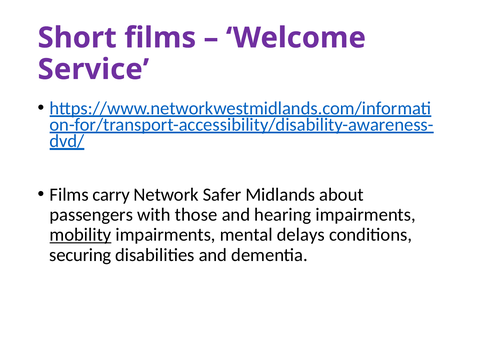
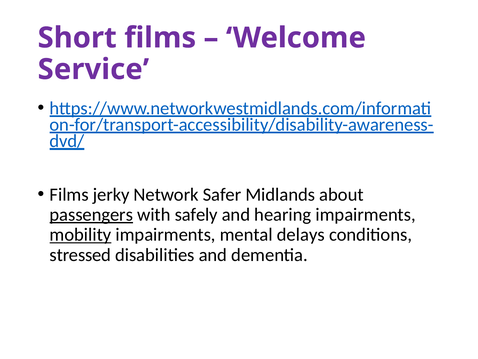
carry: carry -> jerky (111, 194)
passengers underline: none -> present (91, 214)
those: those -> safely (196, 214)
securing: securing -> stressed (80, 255)
